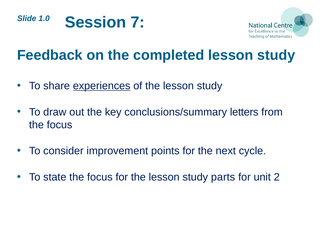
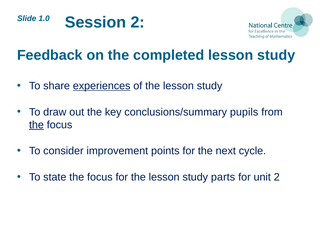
Session 7: 7 -> 2 (138, 22)
letters: letters -> pupils (244, 112)
the underline: none -> present (36, 125)
